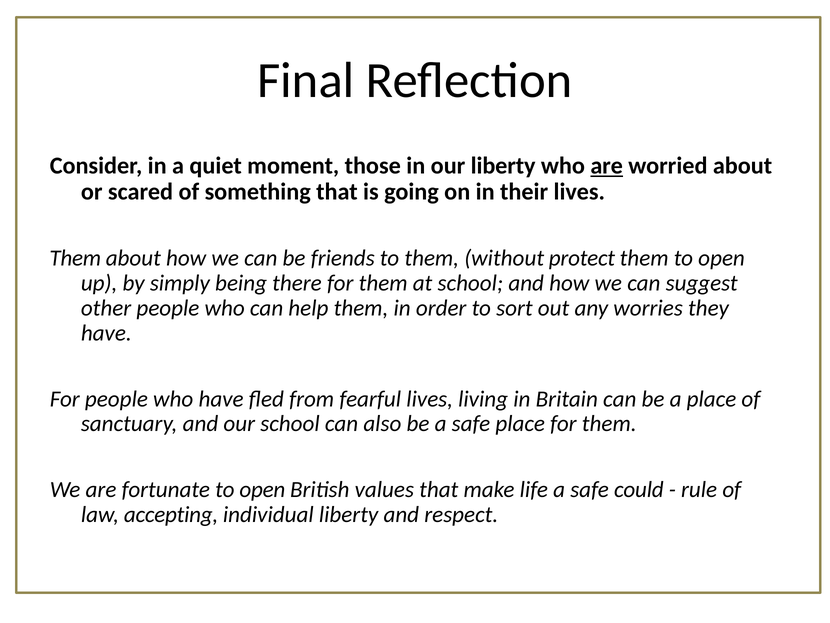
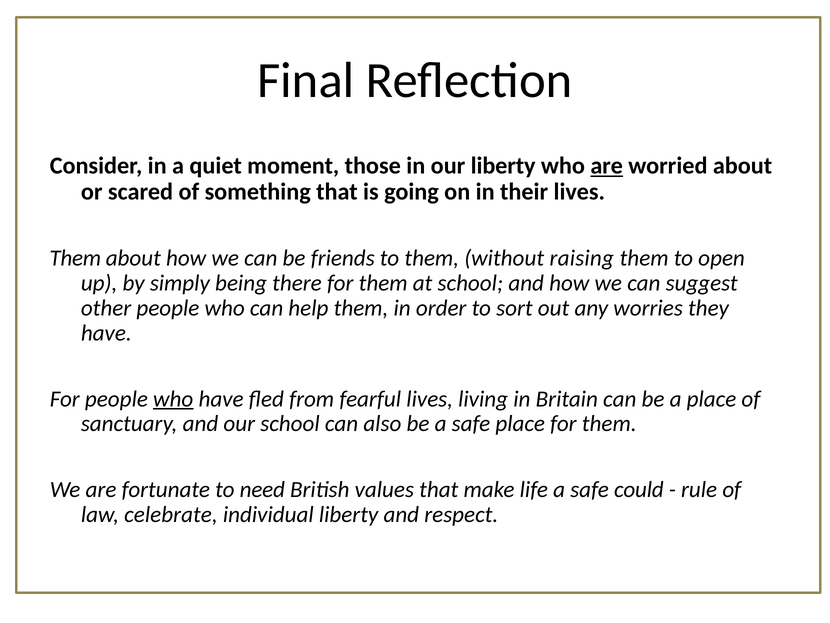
protect: protect -> raising (582, 258)
who underline: none -> present (173, 399)
fortunate to open: open -> need (262, 489)
accepting: accepting -> celebrate (171, 514)
